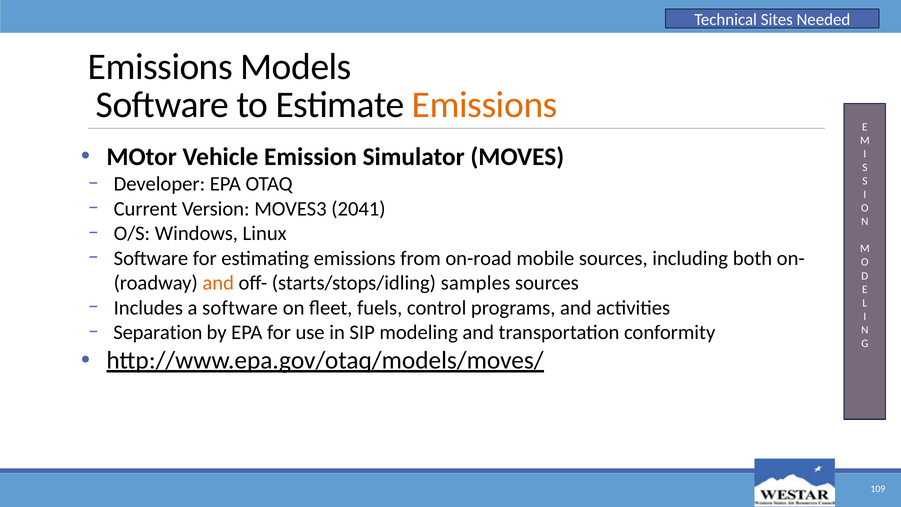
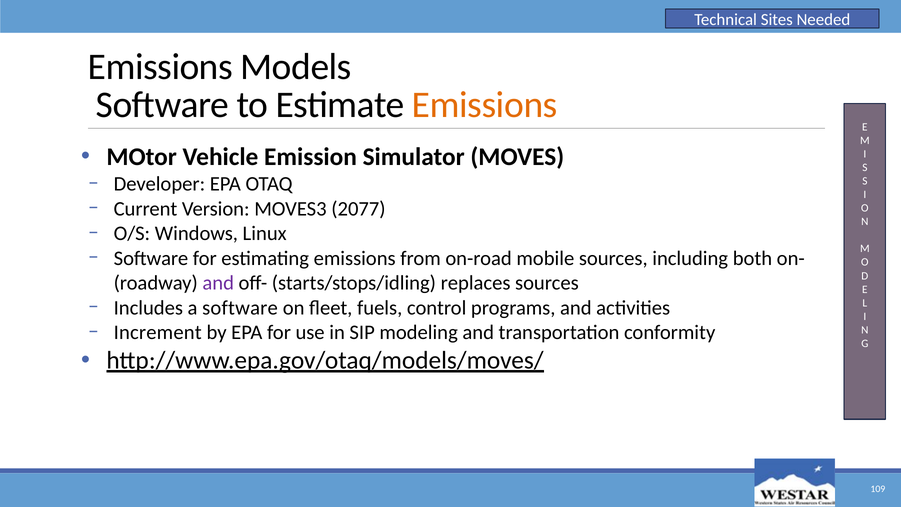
2041: 2041 -> 2077 (358, 209)
and colour: orange -> purple (218, 283)
samples: samples -> replaces (476, 283)
Separation: Separation -> Increment (158, 332)
